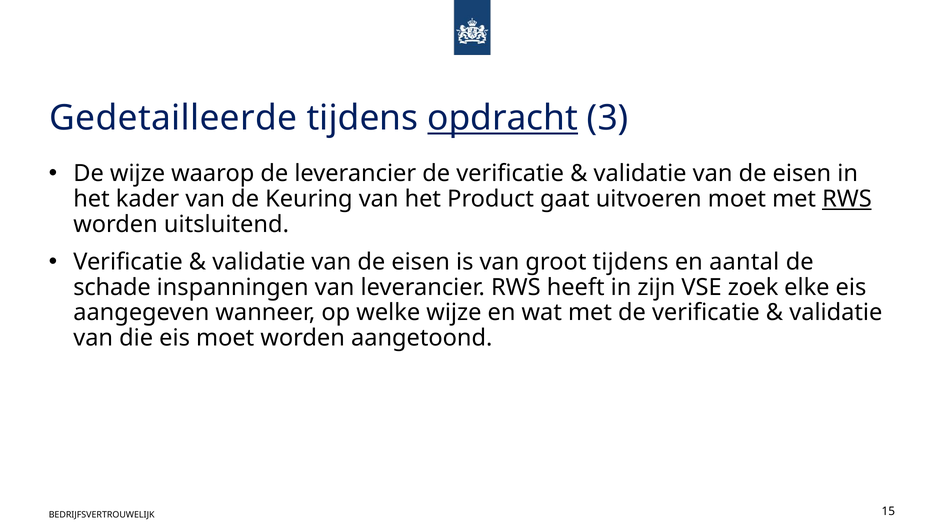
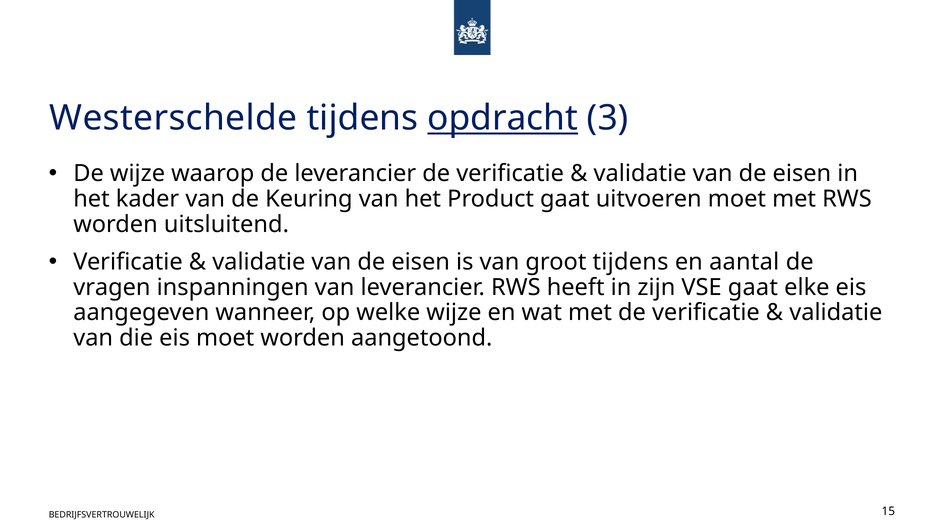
Gedetailleerde: Gedetailleerde -> Westerschelde (173, 118)
RWS underline: present -> none (847, 199)
schade: schade -> vragen (112, 287)
VSE zoek: zoek -> gaat (753, 287)
